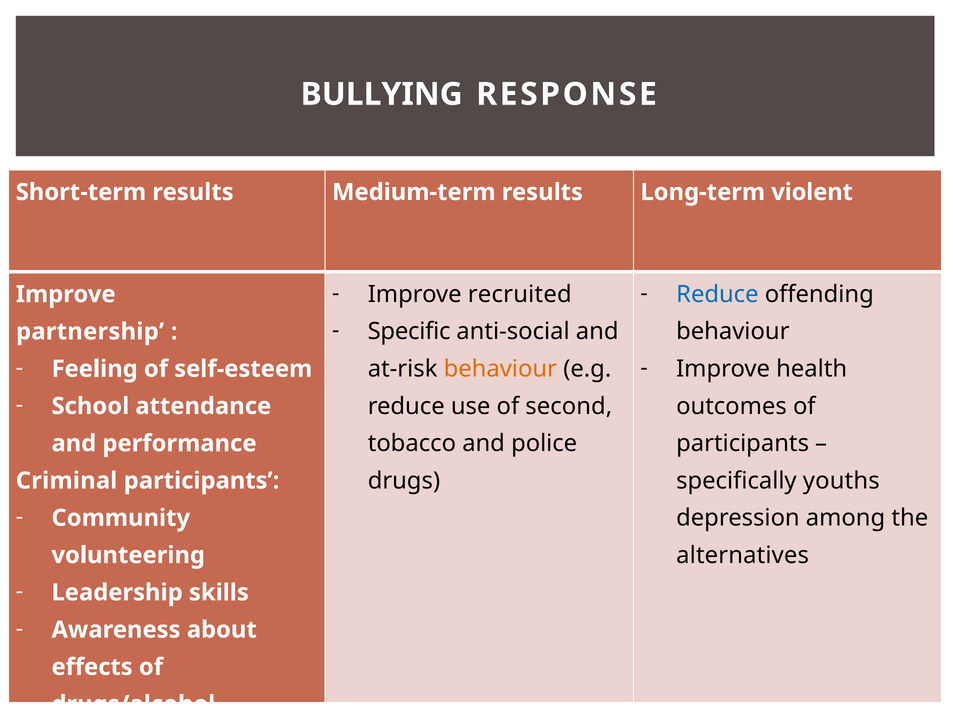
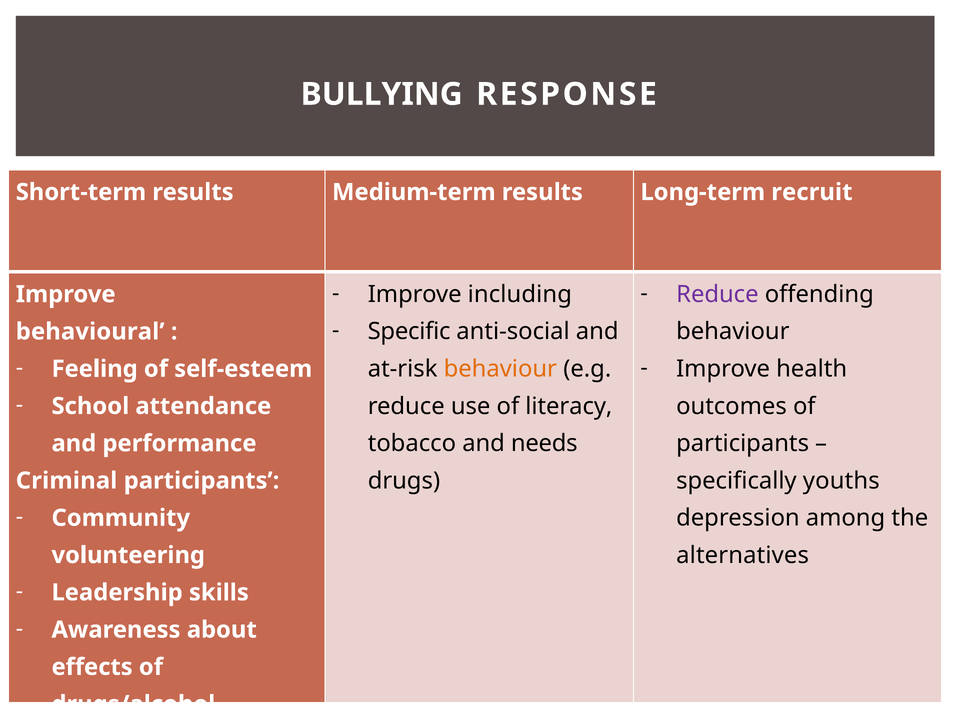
violent: violent -> recruit (812, 192)
recruited: recruited -> including (520, 294)
Reduce colour: blue -> purple (717, 294)
partnership: partnership -> behavioural (90, 332)
second: second -> literacy (569, 406)
police: police -> needs (544, 443)
